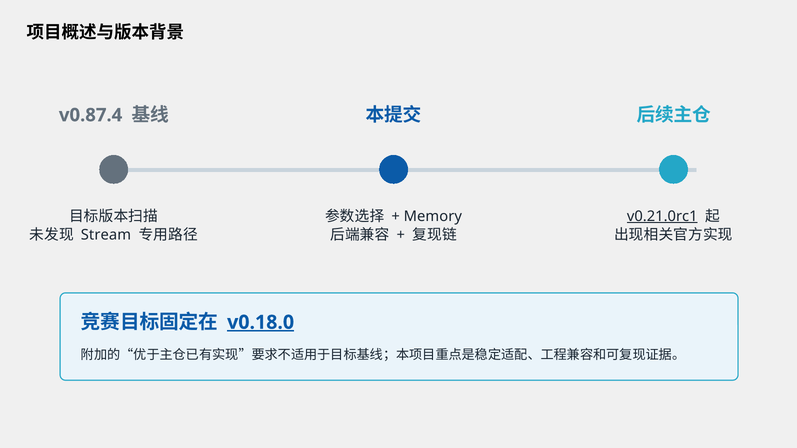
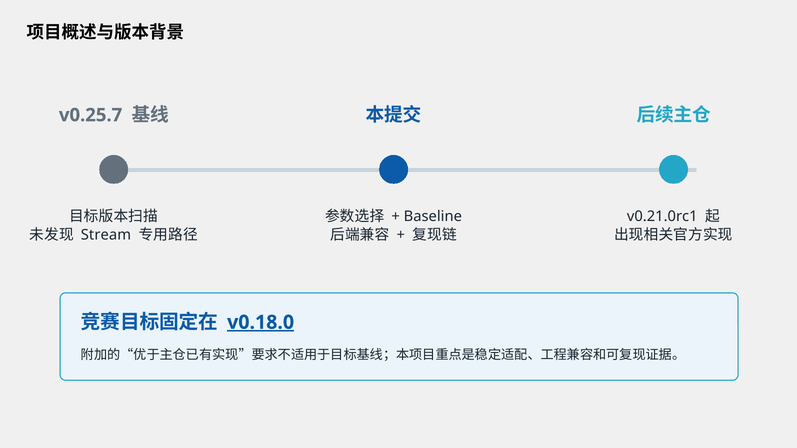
v0.87.4: v0.87.4 -> v0.25.7 (91, 115)
Memory: Memory -> Baseline (433, 216)
v0.21.0rc1 underline: present -> none (662, 216)
